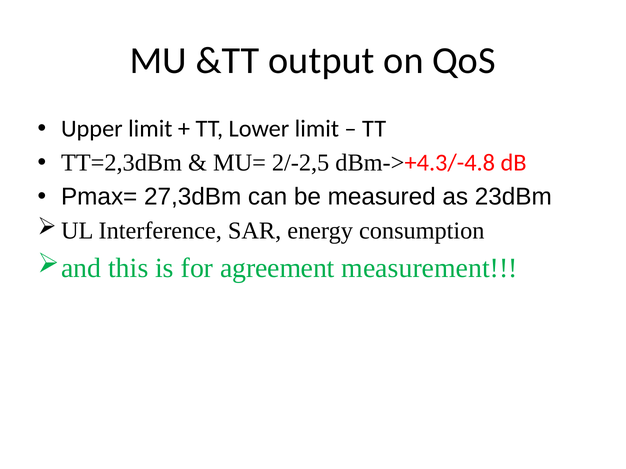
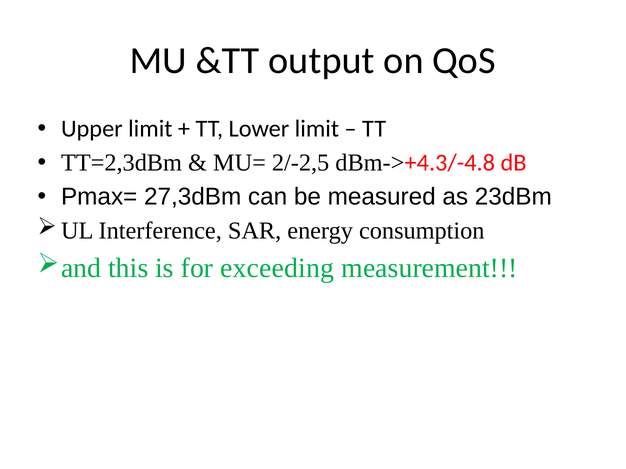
agreement: agreement -> exceeding (277, 268)
